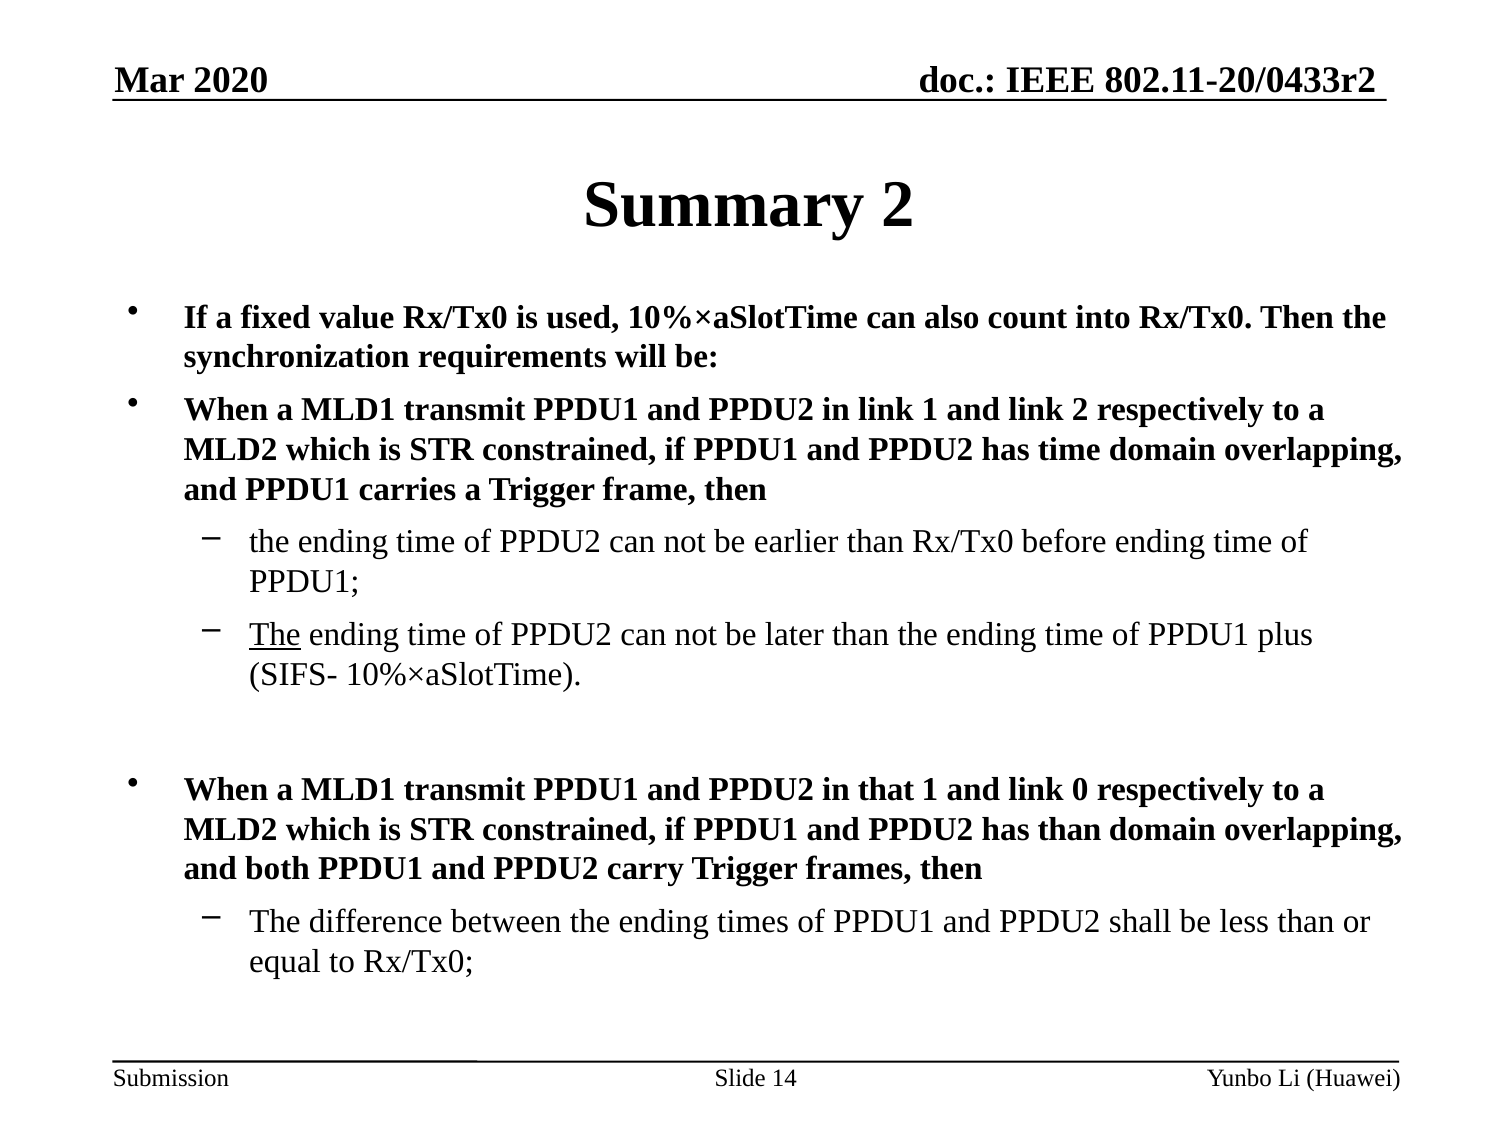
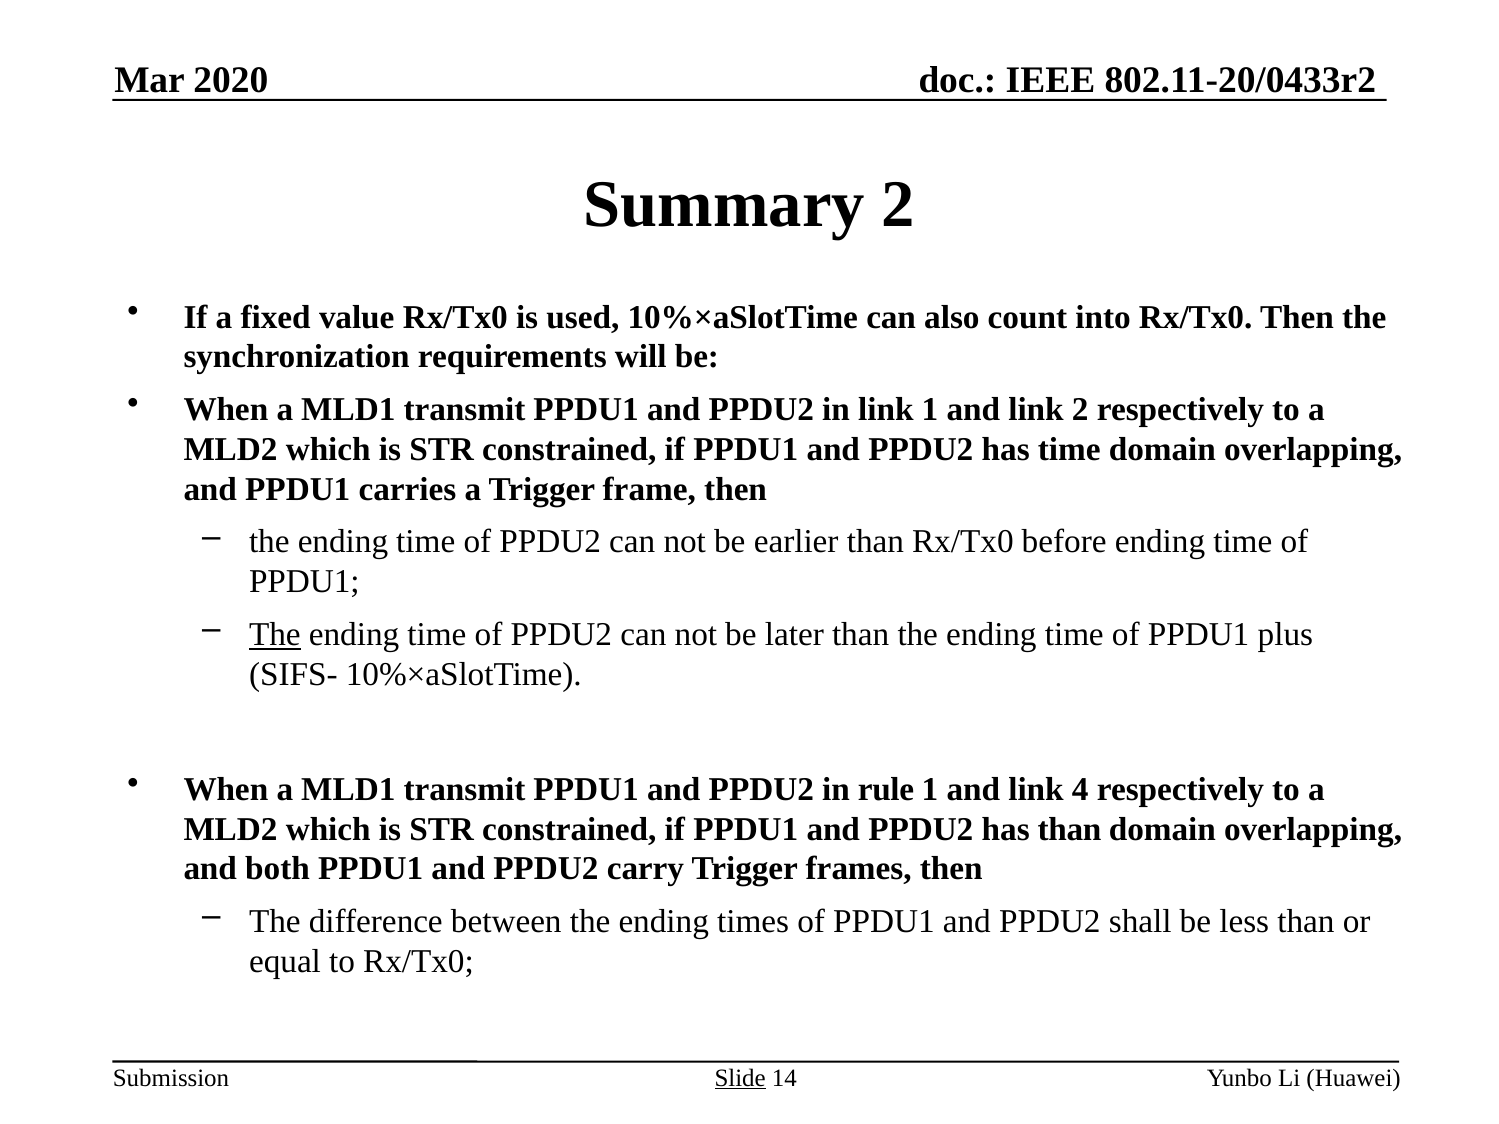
that: that -> rule (886, 789)
0: 0 -> 4 (1080, 789)
Slide underline: none -> present (740, 1078)
